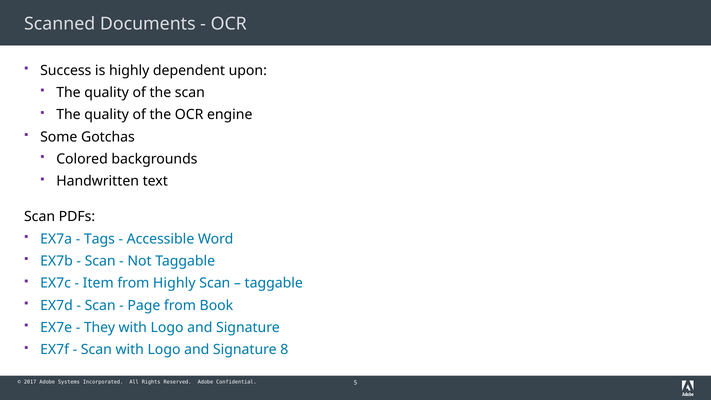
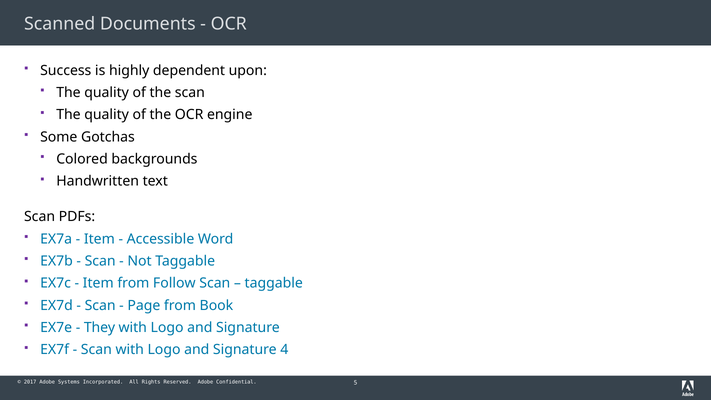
Tags: Tags -> Item (99, 239)
from Highly: Highly -> Follow (174, 283)
8: 8 -> 4 (284, 350)
